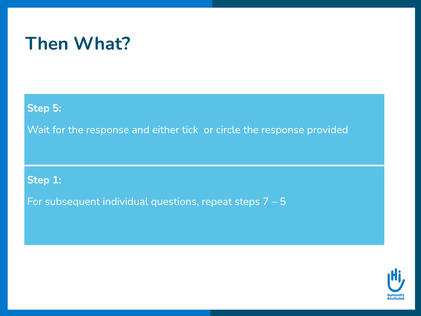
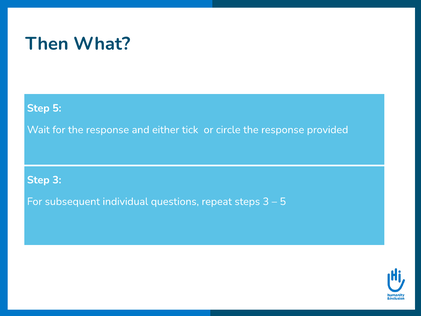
Step 1: 1 -> 3 (57, 180)
steps 7: 7 -> 3 (266, 201)
